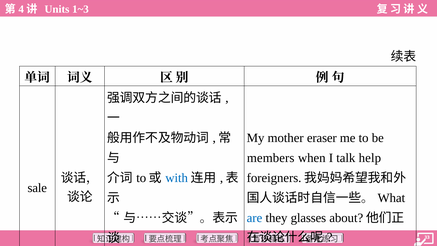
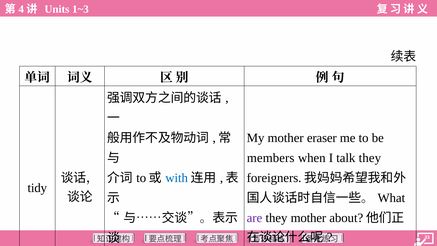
talk help: help -> they (370, 158)
sale: sale -> tidy (37, 188)
are colour: blue -> purple (255, 218)
they glasses: glasses -> mother (308, 218)
